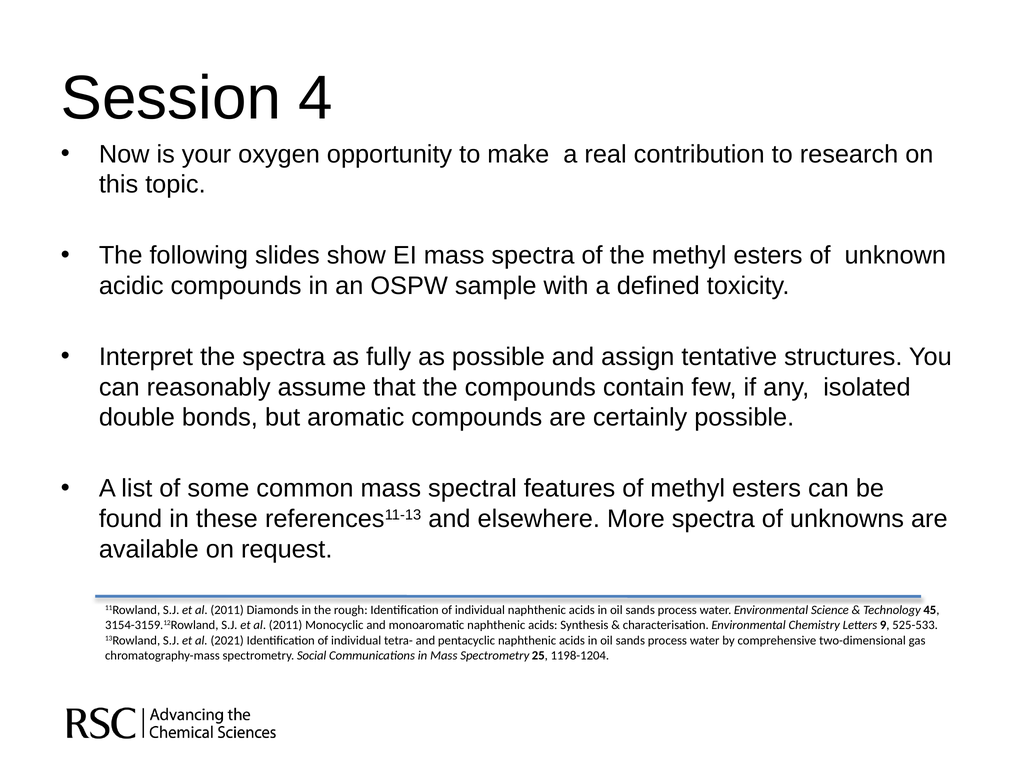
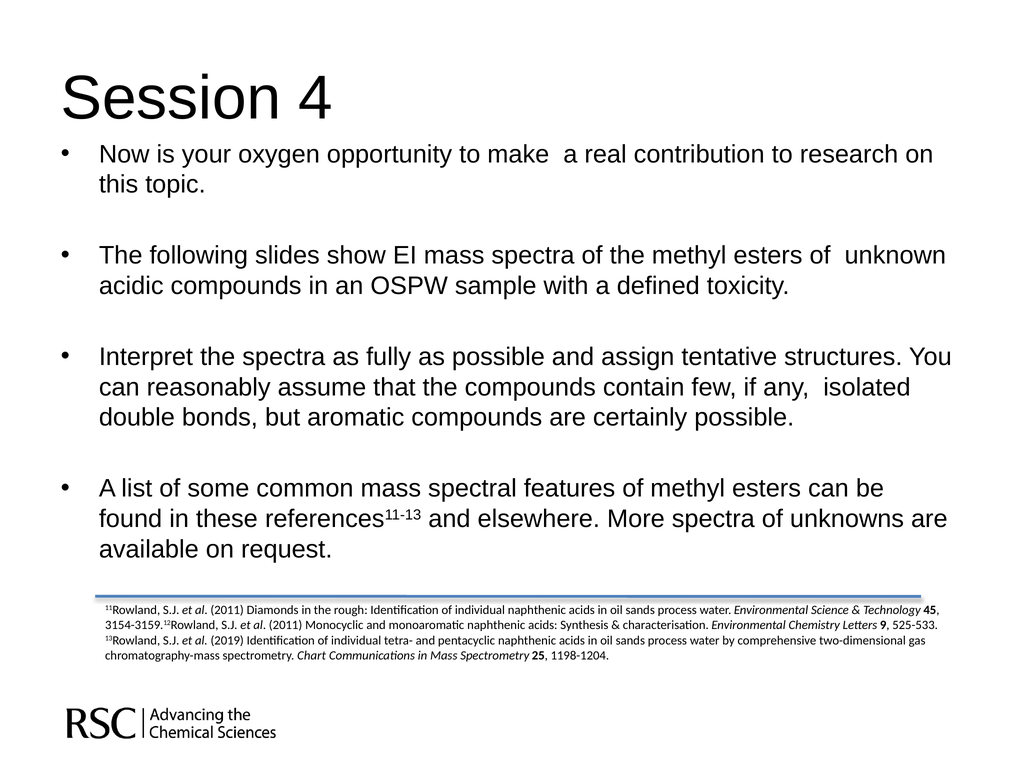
2021: 2021 -> 2019 (227, 641)
Social: Social -> Chart (312, 656)
